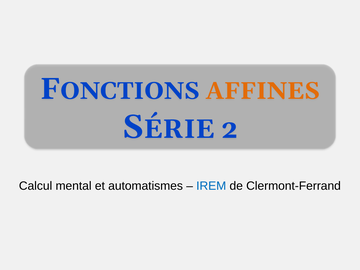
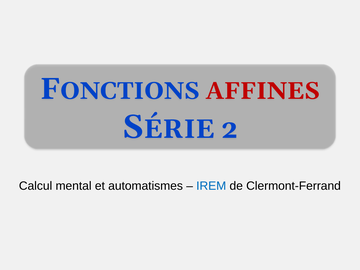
AFFINES colour: orange -> red (263, 91)
